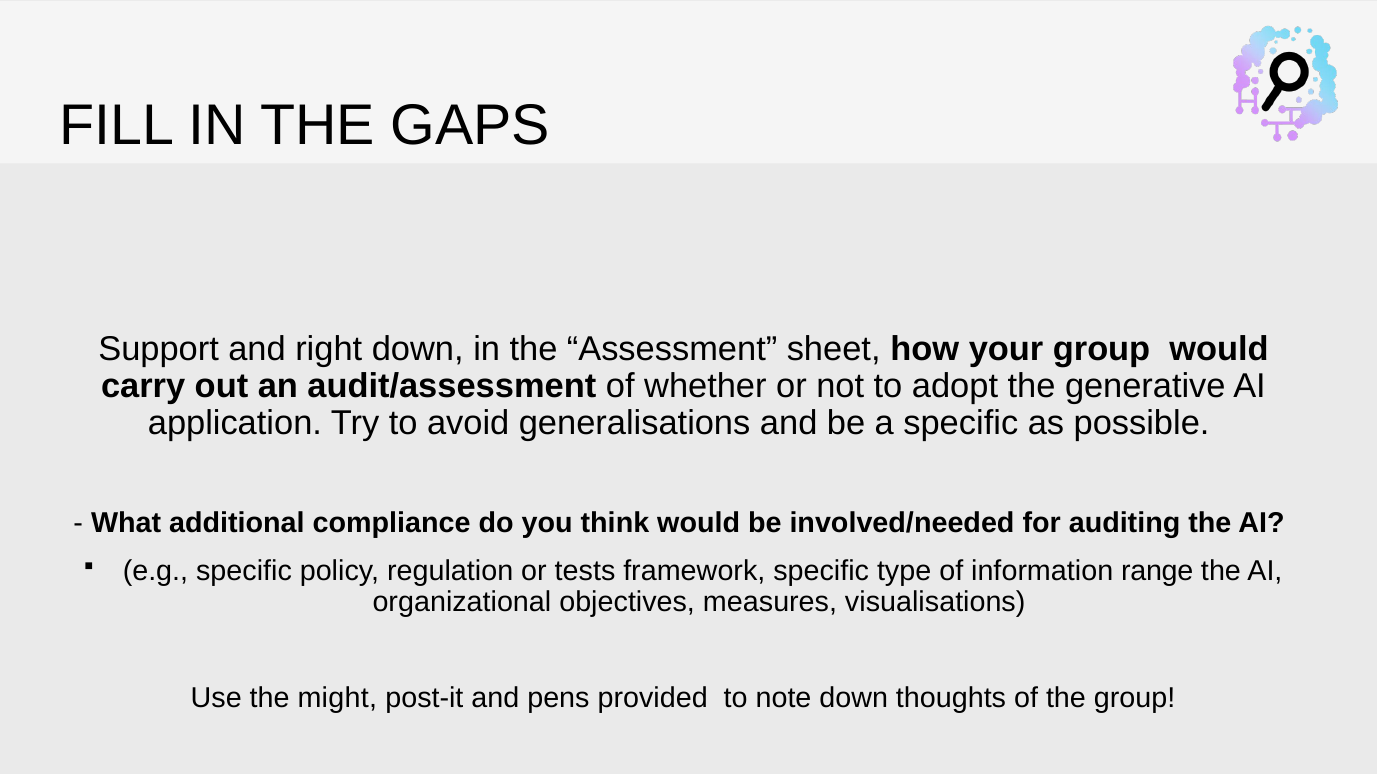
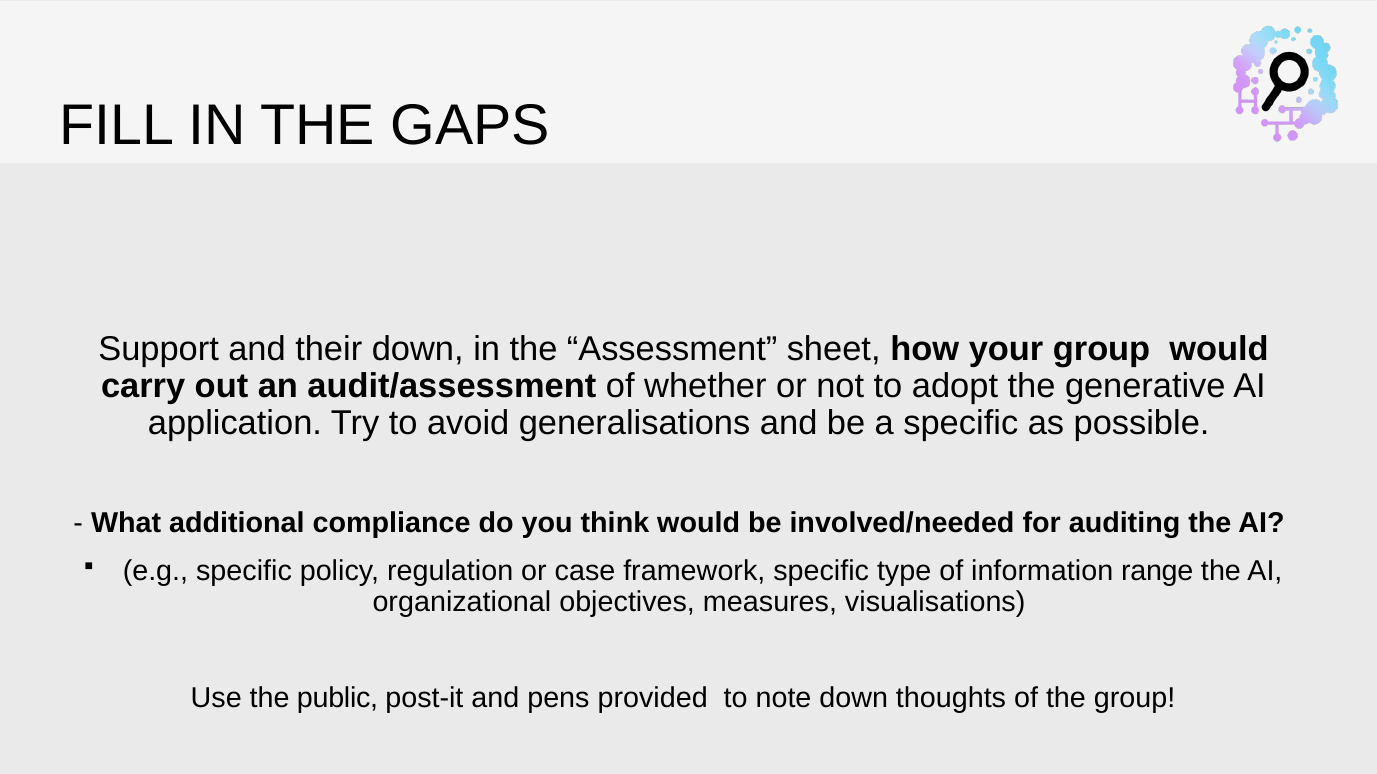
right: right -> their (329, 349)
tests: tests -> case (585, 571)
might: might -> public (338, 699)
